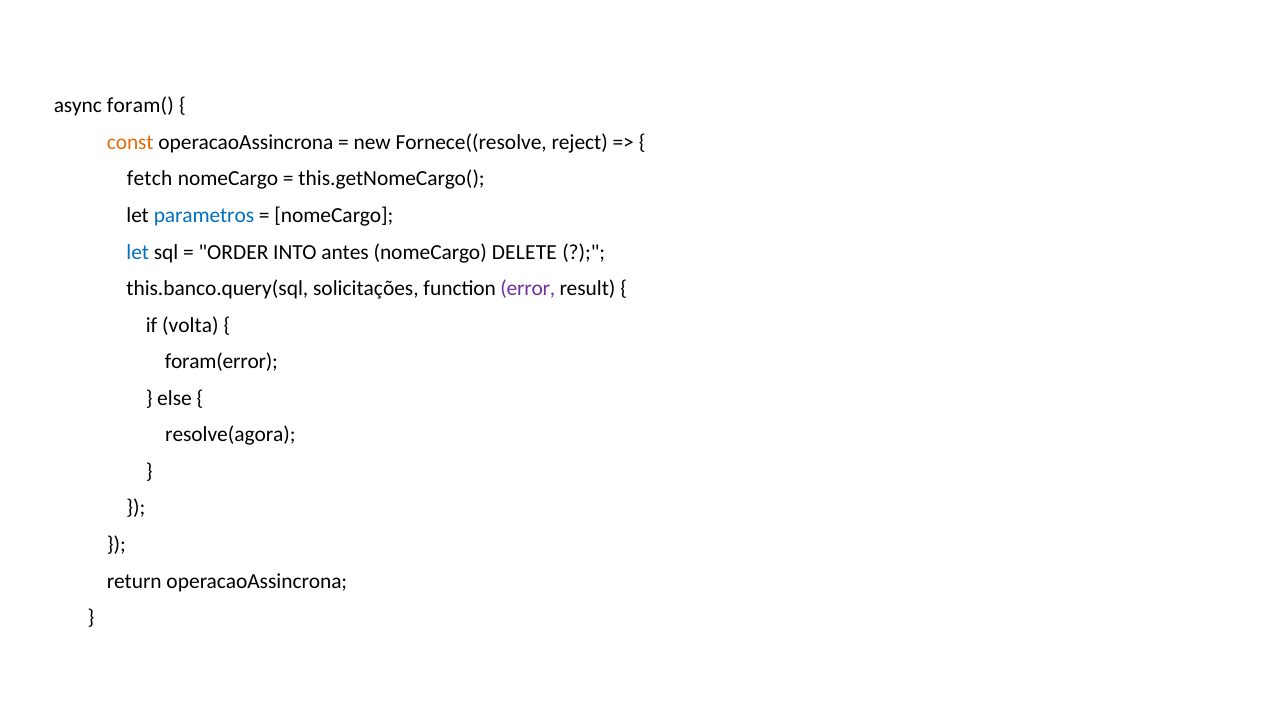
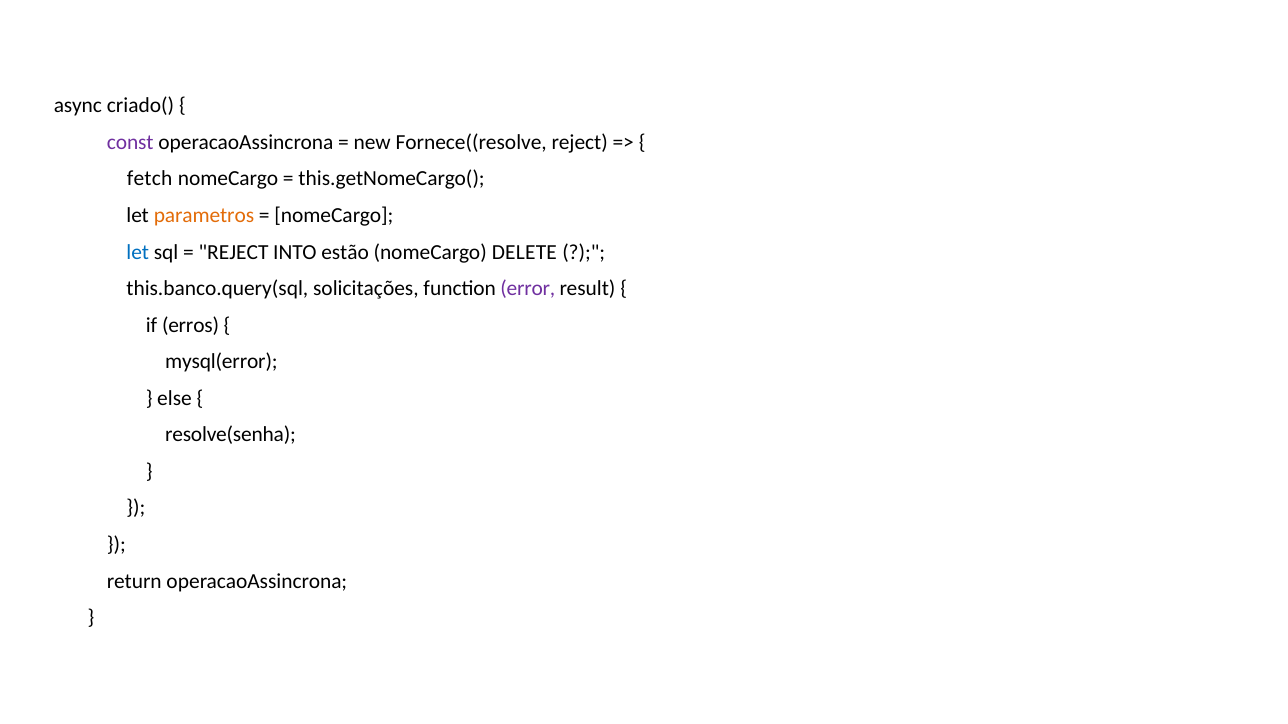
foram(: foram( -> criado( (140, 106)
const colour: orange -> purple (130, 142)
parametros colour: blue -> orange (204, 216)
ORDER: ORDER -> REJECT (234, 252)
antes: antes -> estão (345, 252)
volta: volta -> erros (191, 325)
foram(error: foram(error -> mysql(error (221, 362)
resolve(agora: resolve(agora -> resolve(senha (230, 435)
